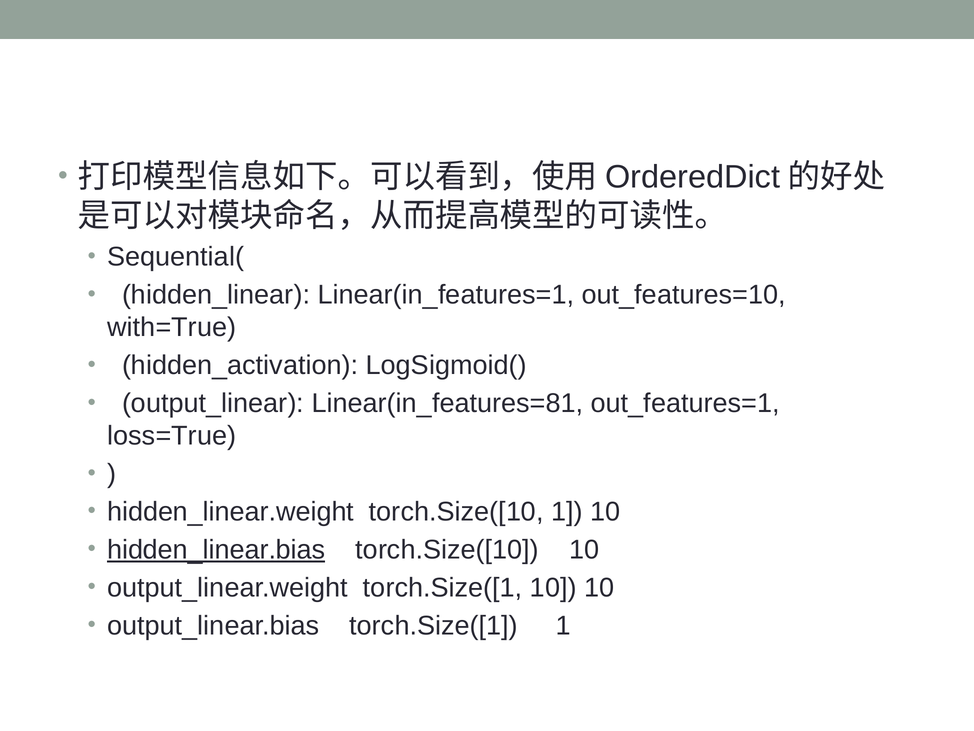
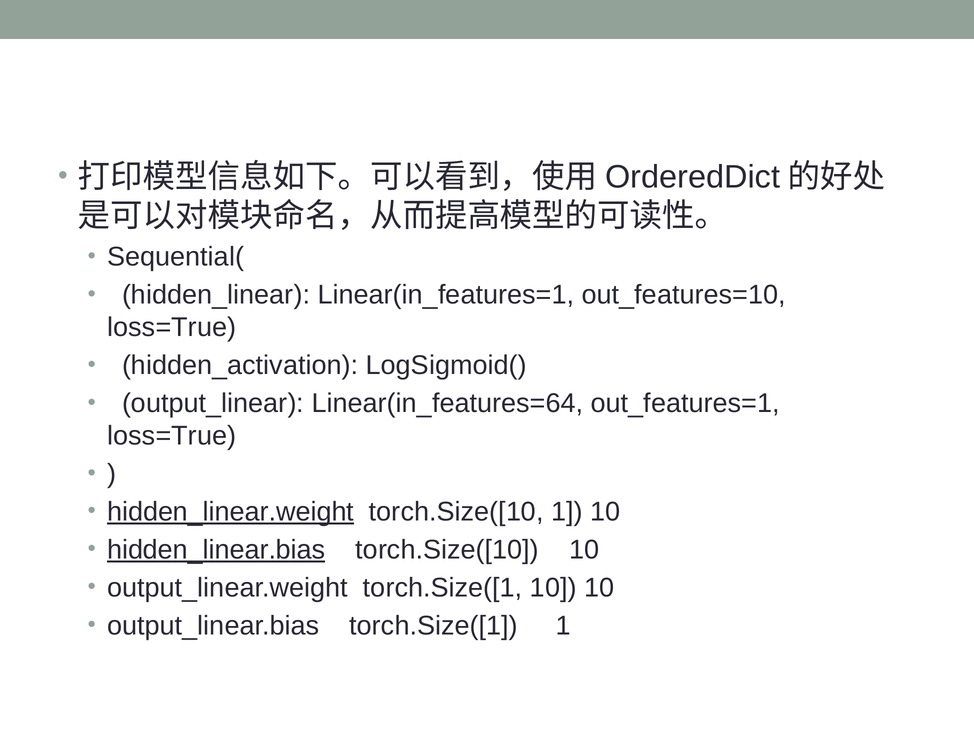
with=True: with=True -> loss=True (172, 327)
Linear(in_features=81: Linear(in_features=81 -> Linear(in_features=64 (447, 403)
hidden_linear.weight underline: none -> present (231, 512)
